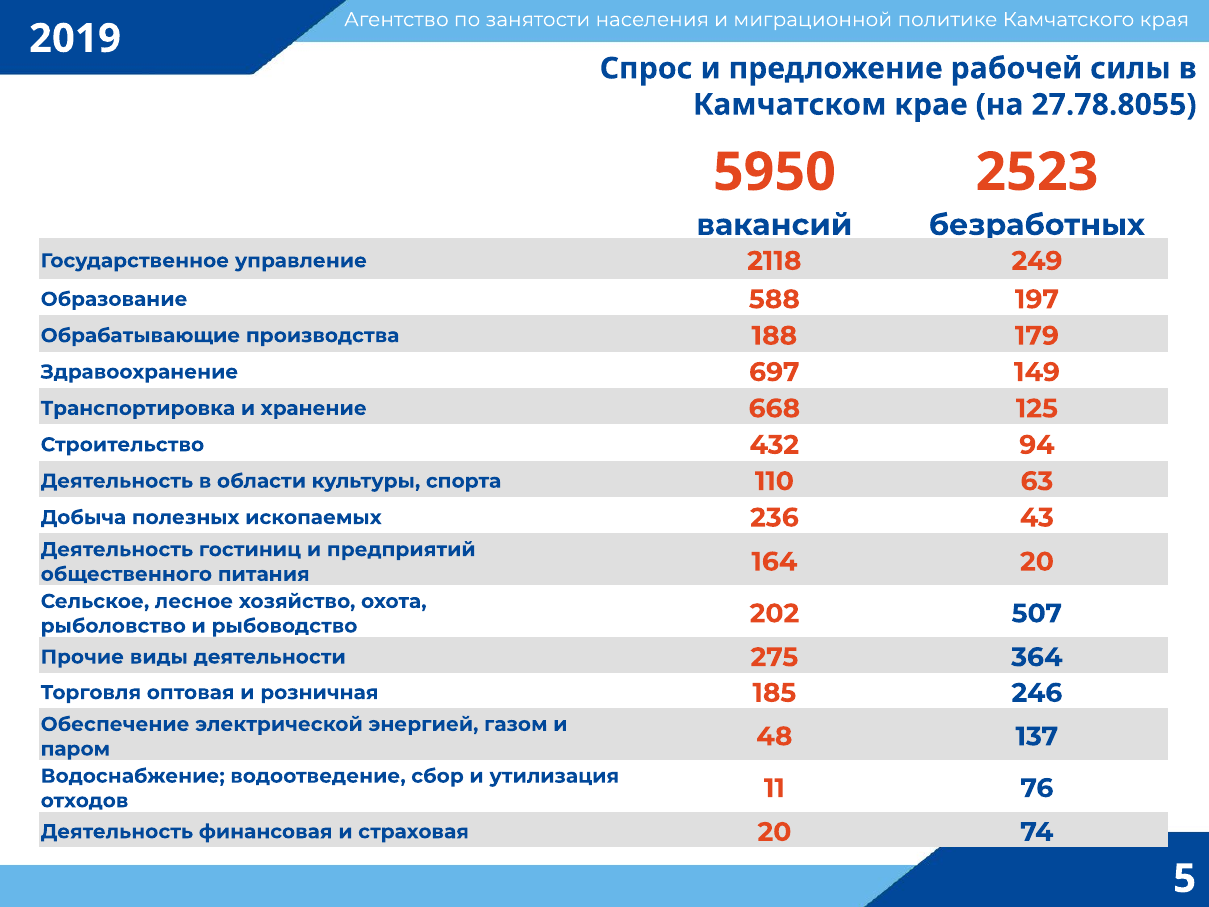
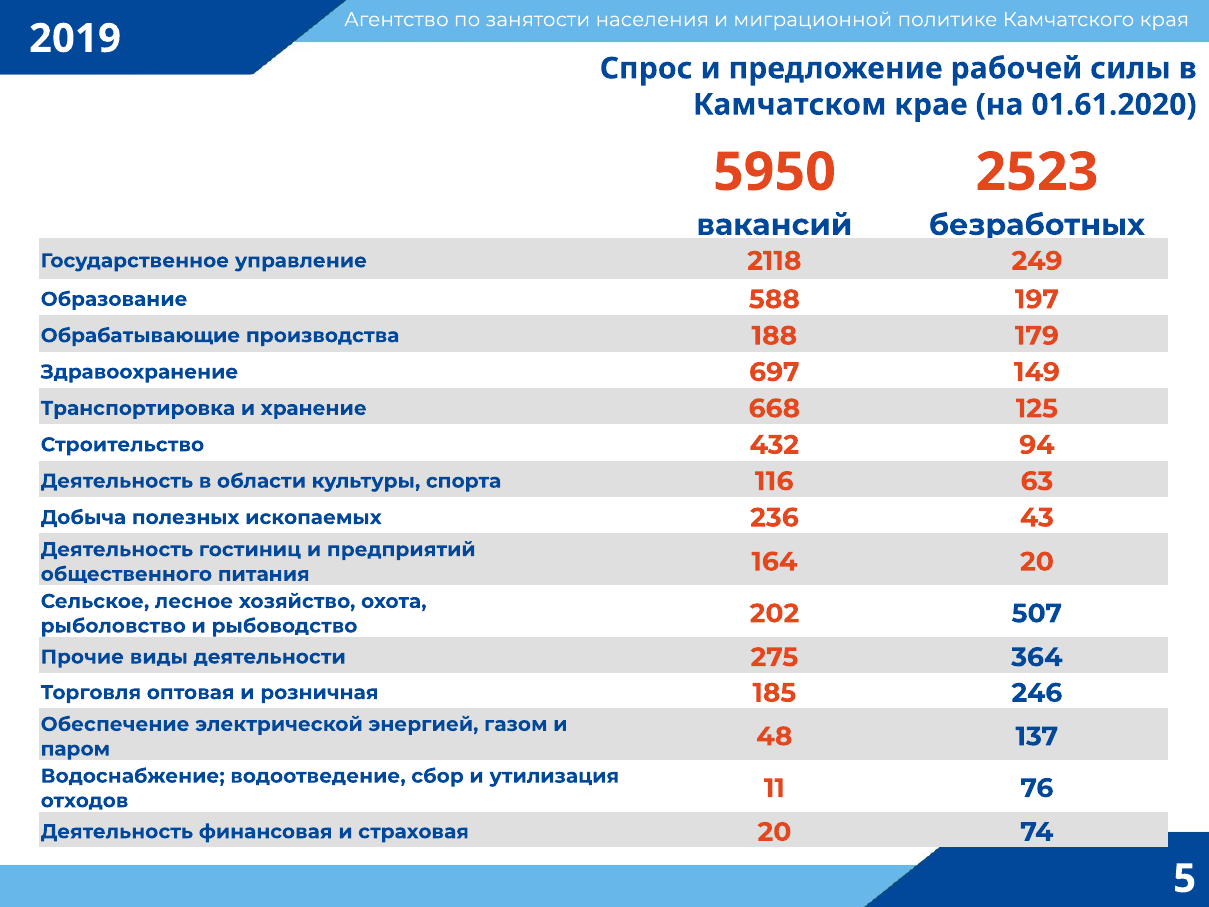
27.78.8055: 27.78.8055 -> 01.61.2020 (1114, 105)
110: 110 -> 116 (774, 481)
